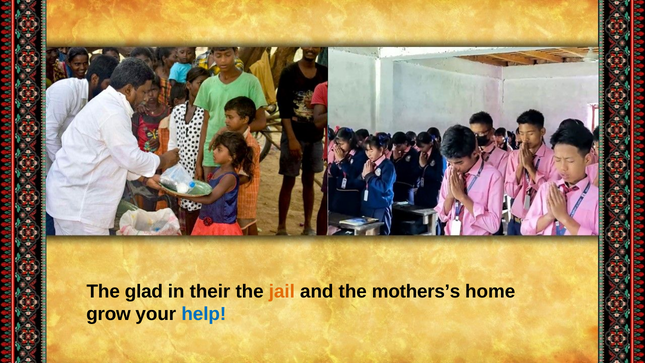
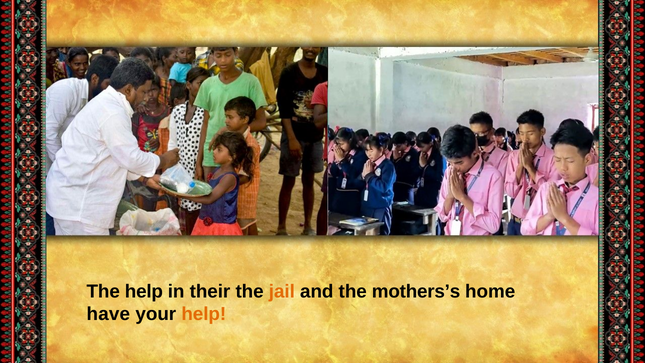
The glad: glad -> help (144, 291)
grow: grow -> have (108, 314)
help colour: blue -> orange (204, 314)
